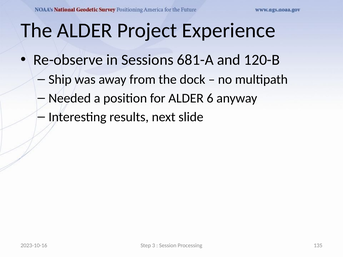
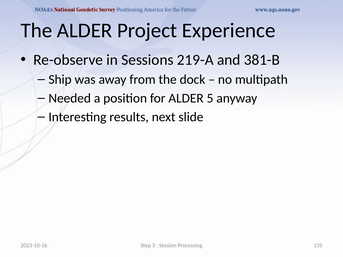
681-A: 681-A -> 219-A (195, 60)
120-B: 120-B -> 381-B (262, 60)
6: 6 -> 5 (210, 98)
